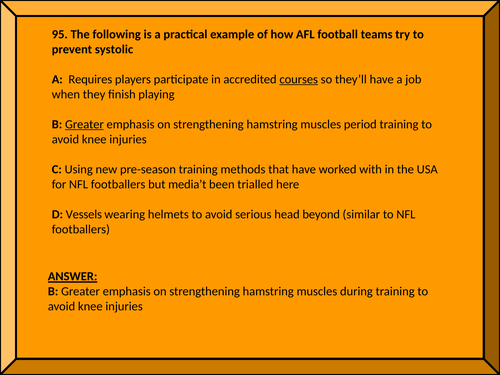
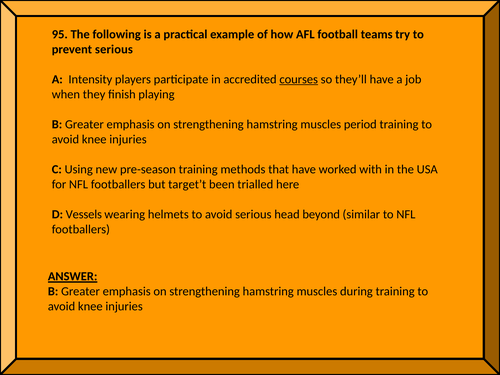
prevent systolic: systolic -> serious (114, 49)
Requires: Requires -> Intensity (90, 79)
Greater underline: present -> none (84, 124)
media’t: media’t -> target’t (187, 184)
